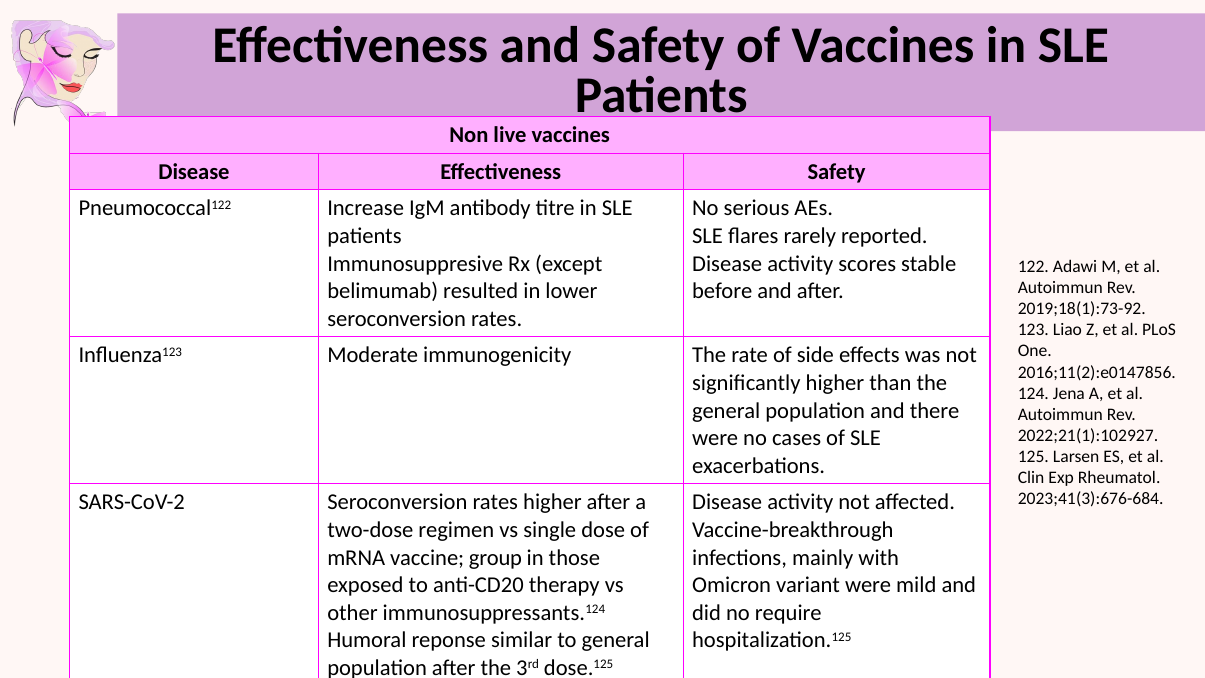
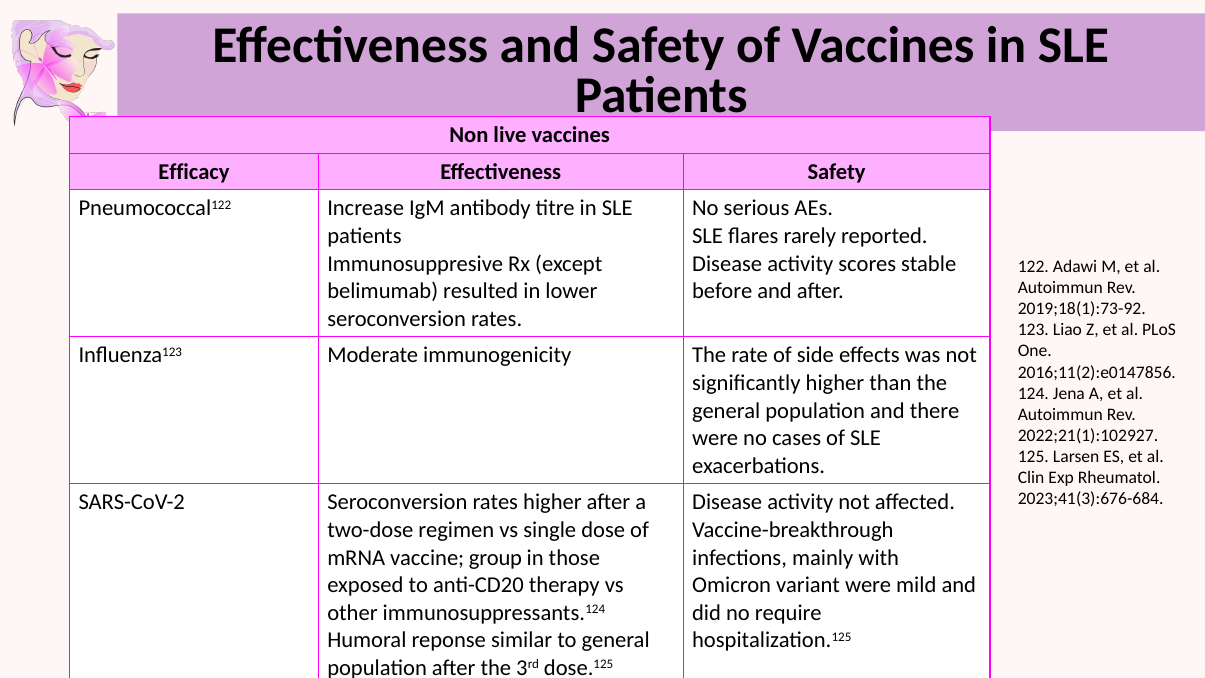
Disease: Disease -> Efficacy (194, 172)
